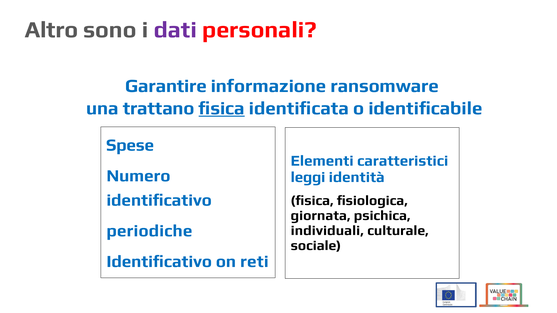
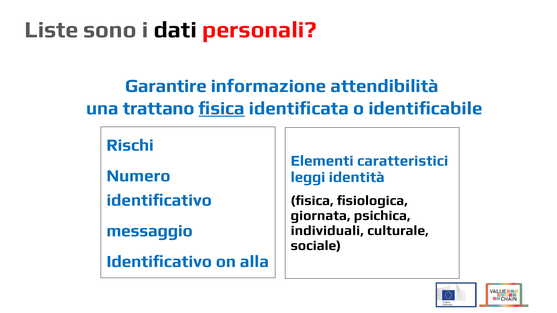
Altro: Altro -> Liste (51, 30)
dati colour: purple -> black (175, 30)
ransomware: ransomware -> attendibilità (385, 86)
Spese: Spese -> Rischi (130, 145)
periodiche: periodiche -> messaggio (150, 231)
reti: reti -> alla (254, 262)
